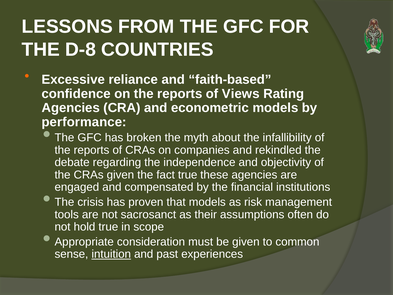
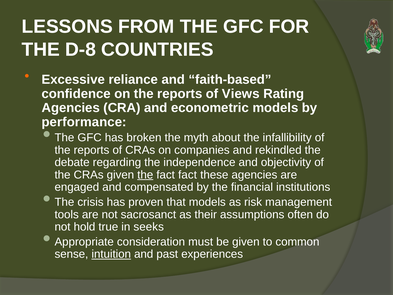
the underline: none -> present (145, 175)
fact true: true -> fact (188, 175)
scope: scope -> seeks (149, 227)
